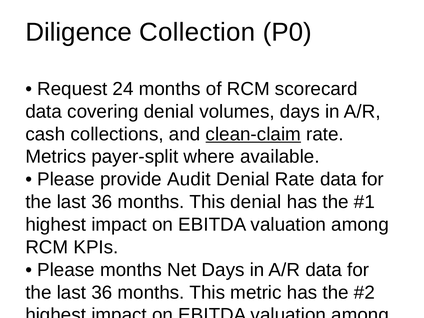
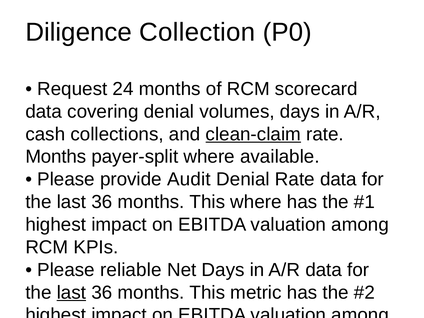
Metrics: Metrics -> Months (56, 157)
This denial: denial -> where (256, 202)
Please months: months -> reliable (131, 270)
last underline: none -> present (71, 292)
